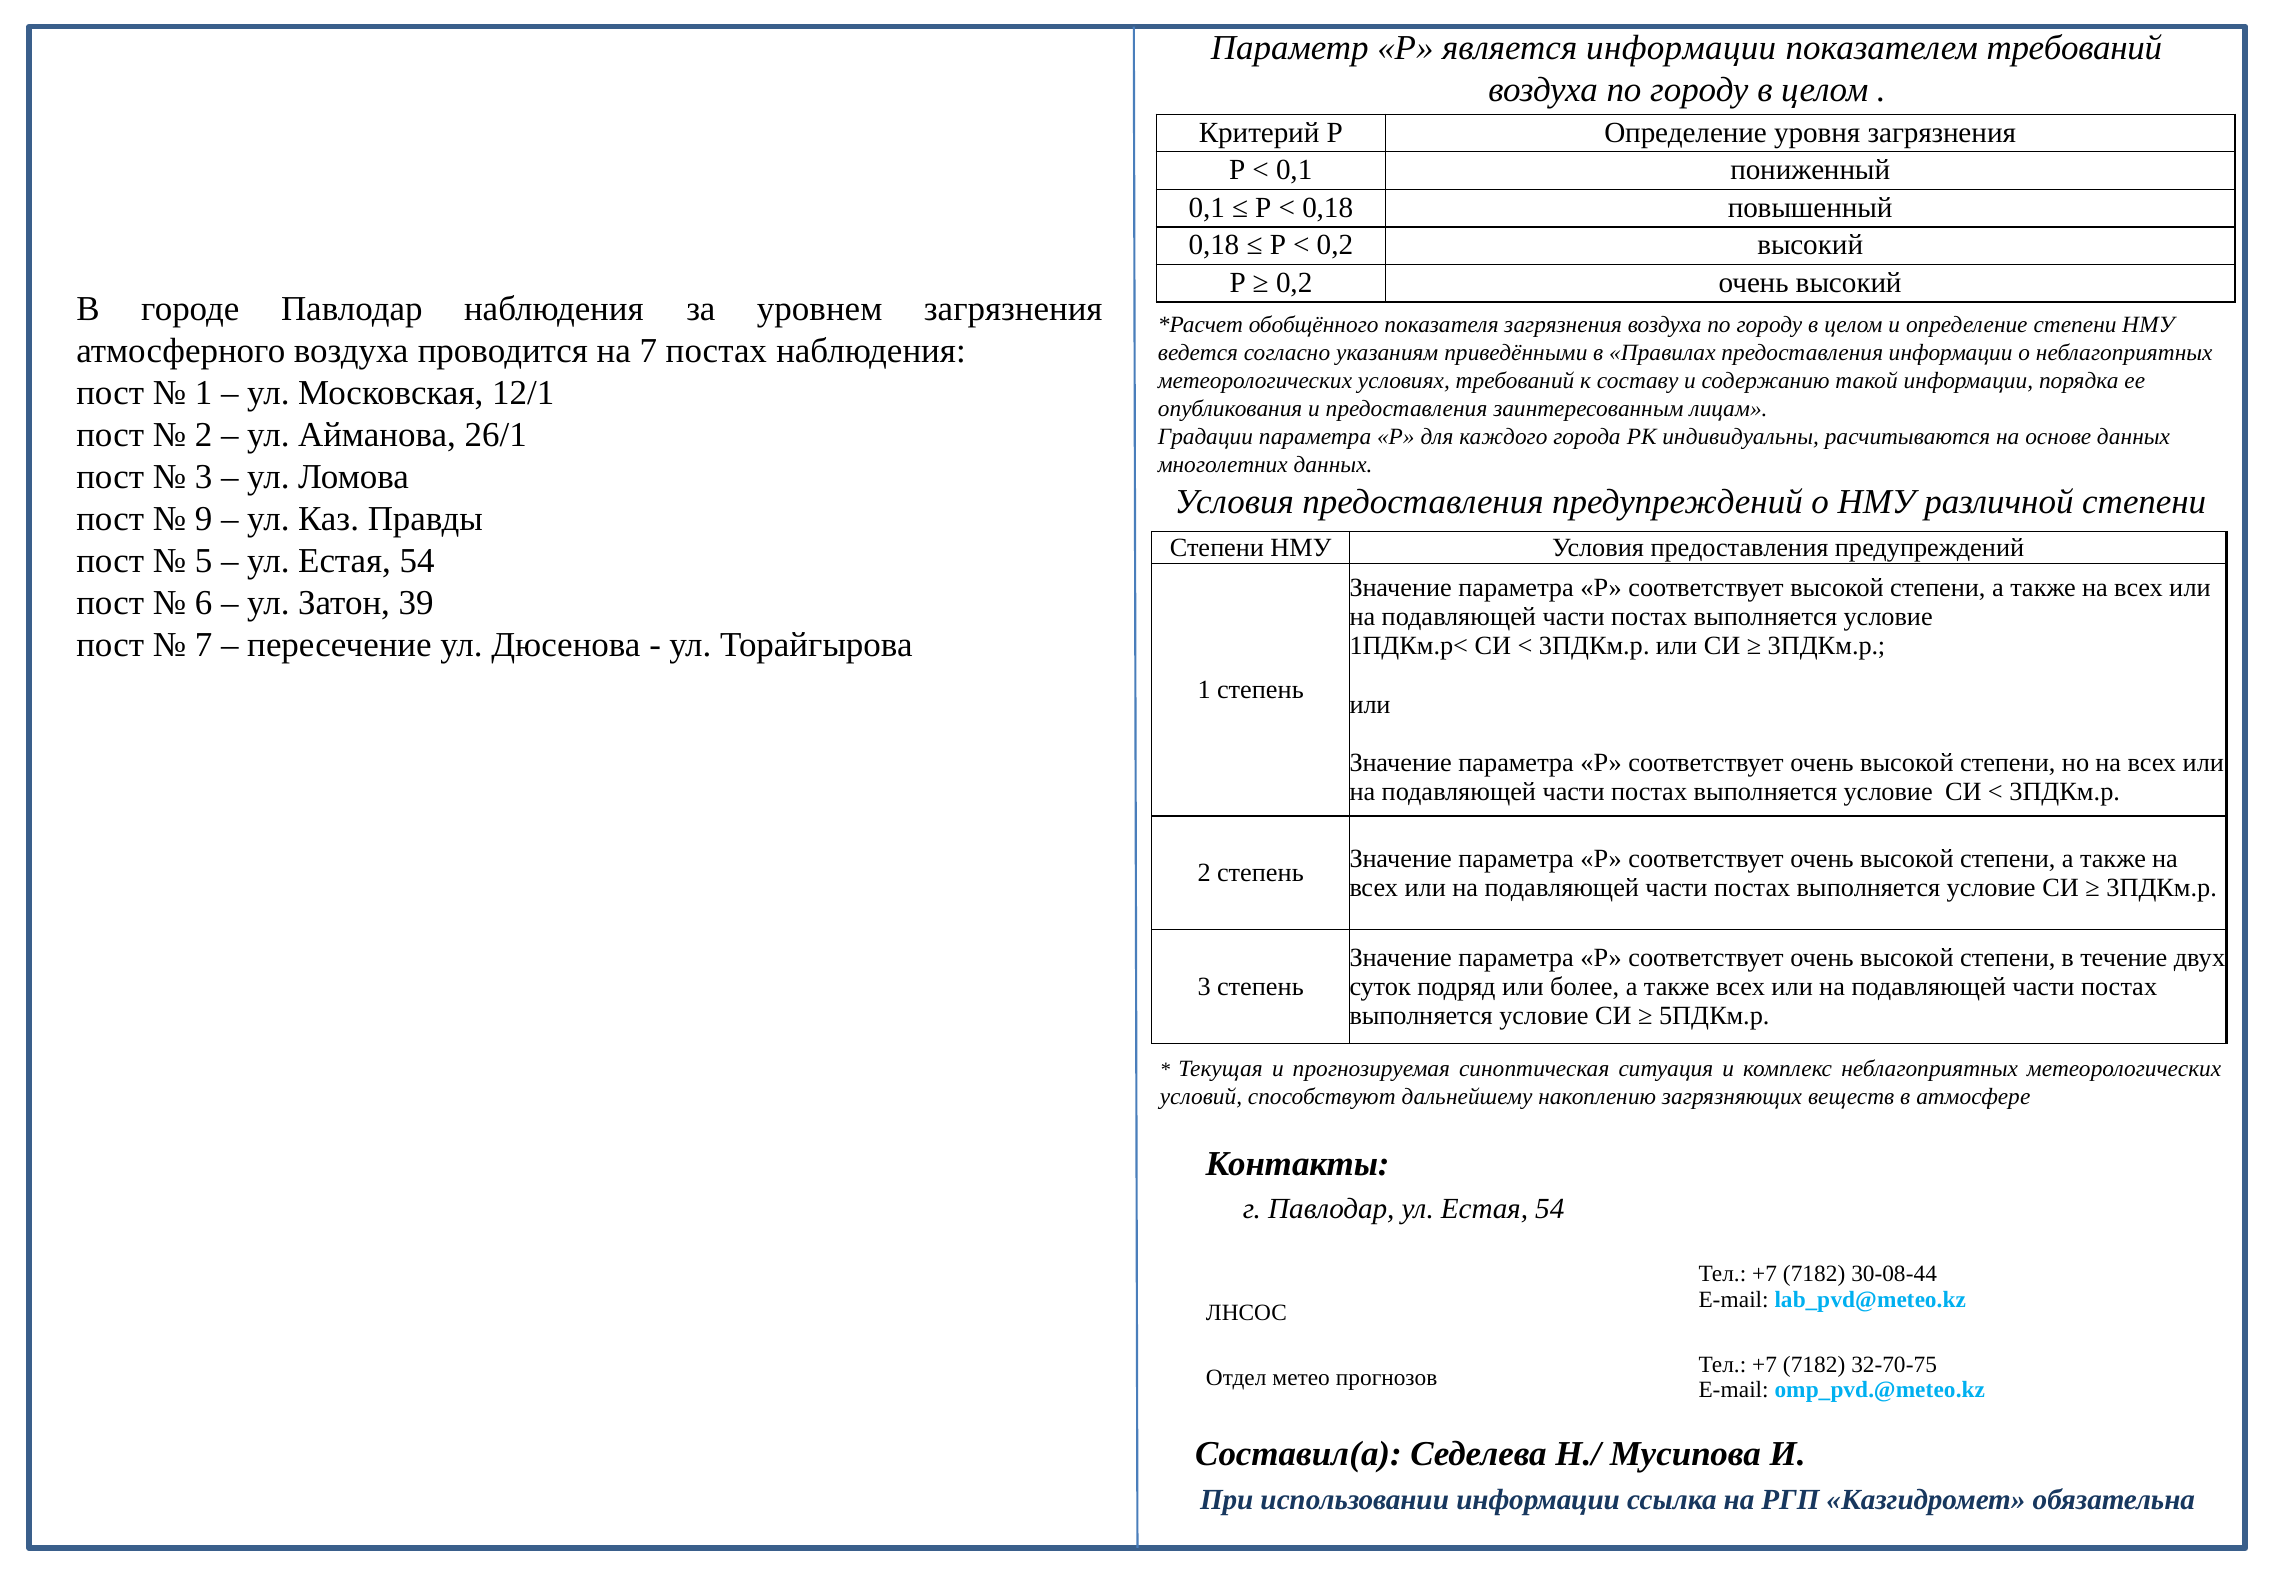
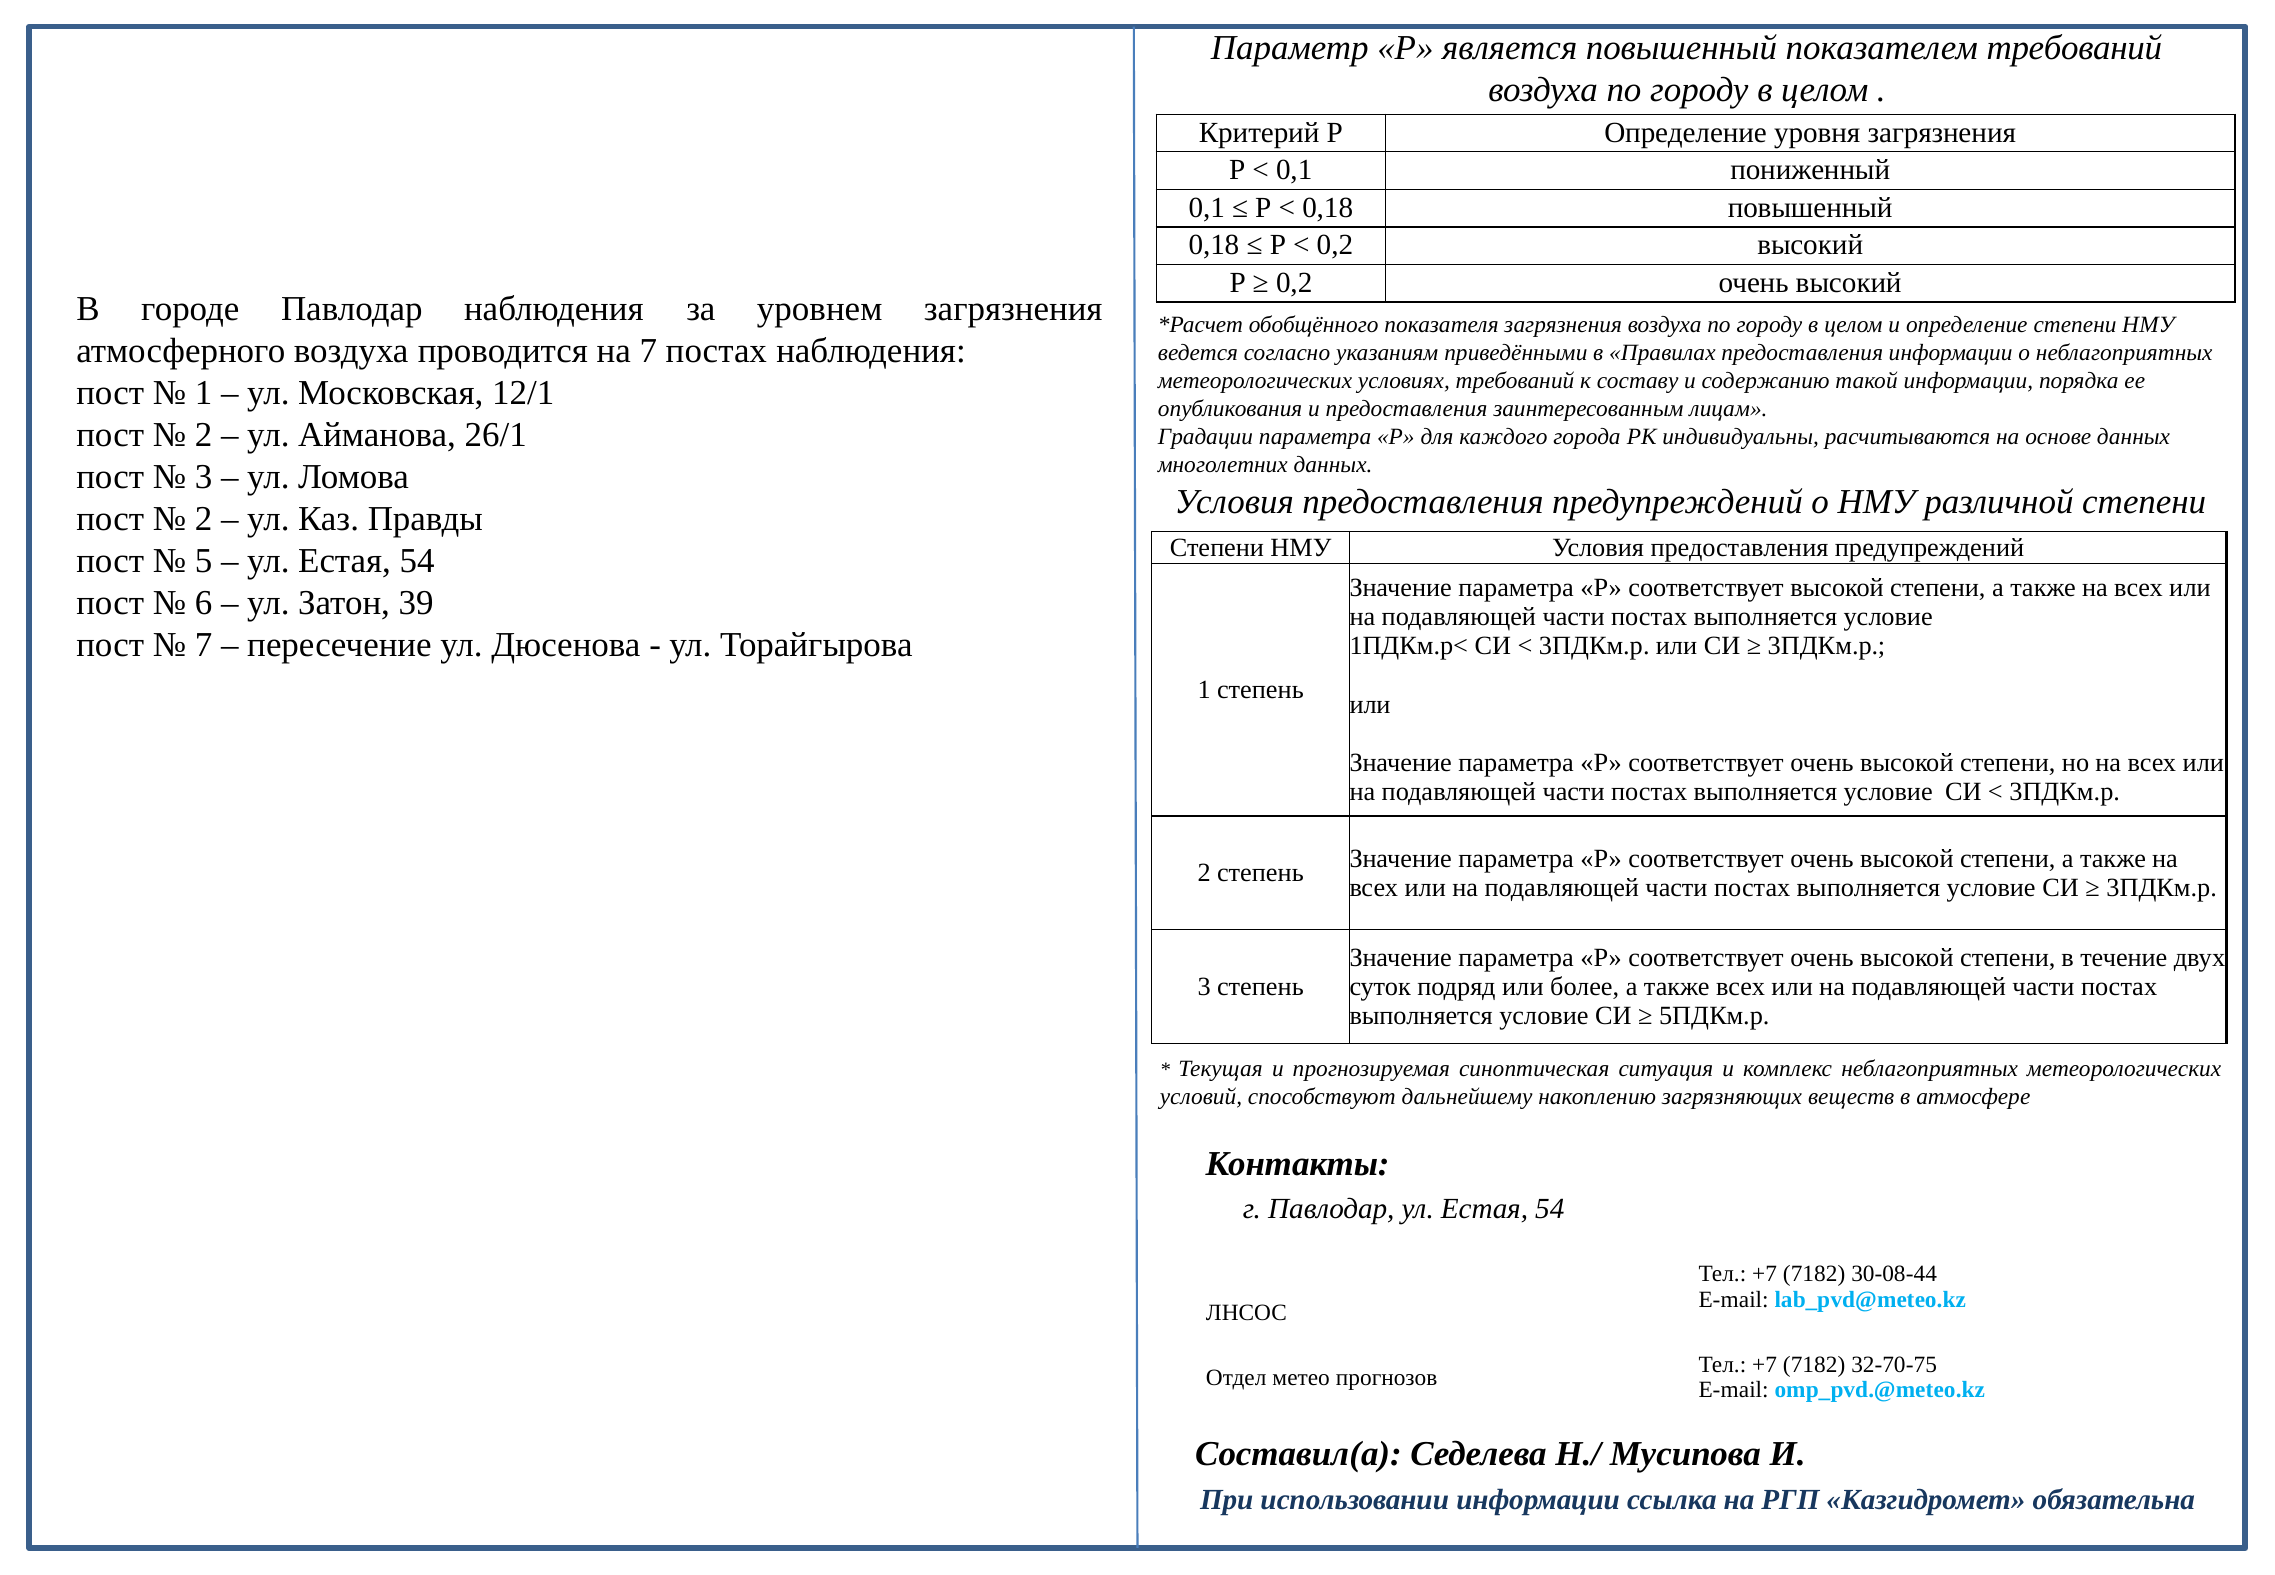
является информации: информации -> повышенный (1681, 48)
9: 9 -> 2 (204, 518)
